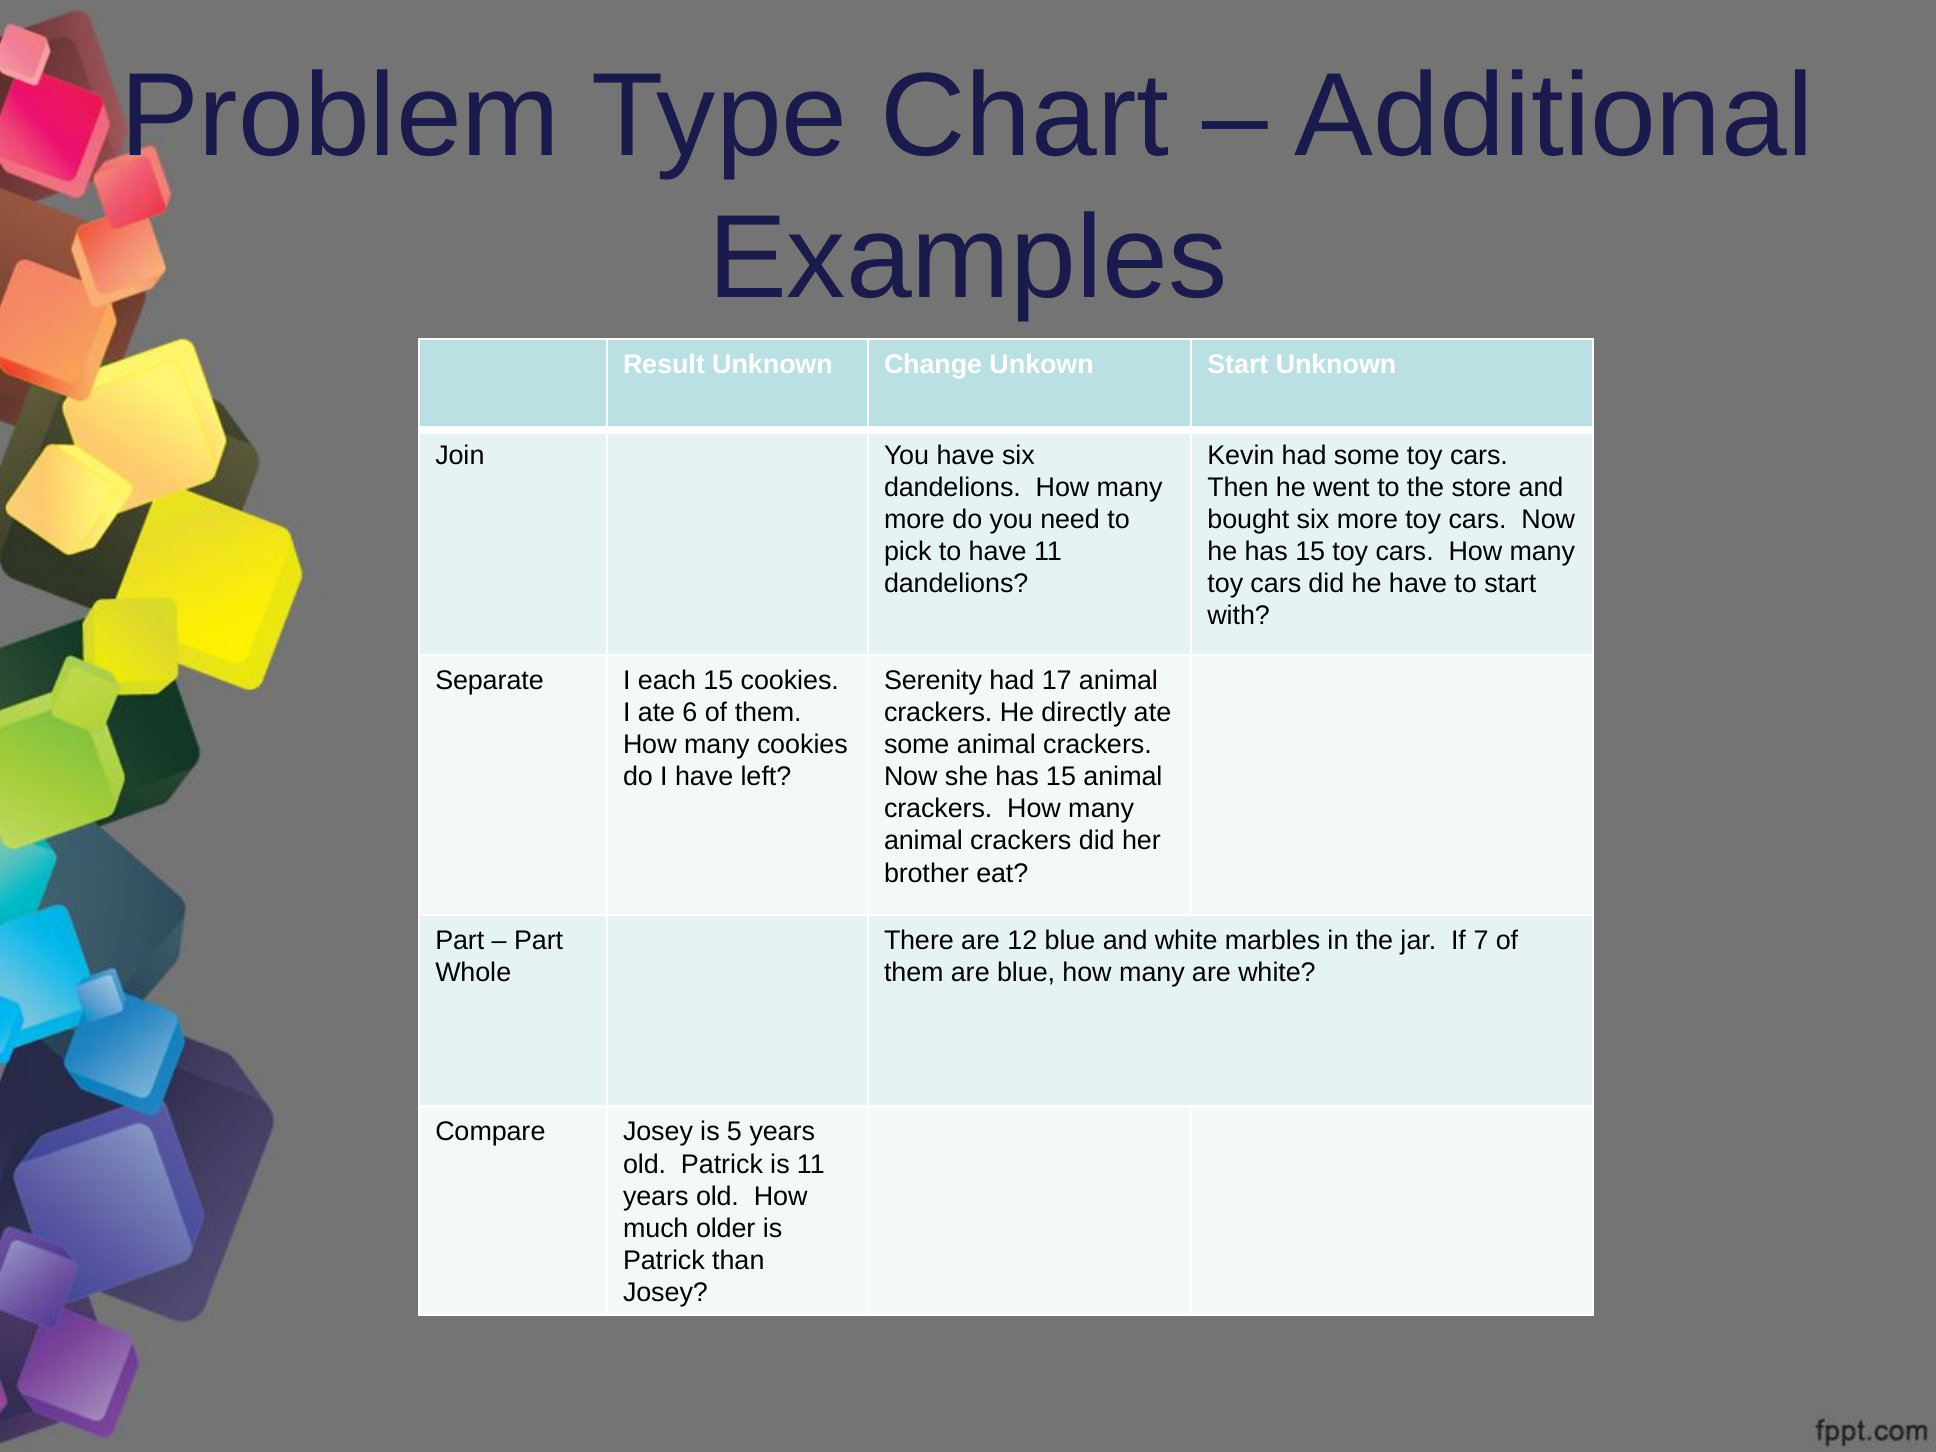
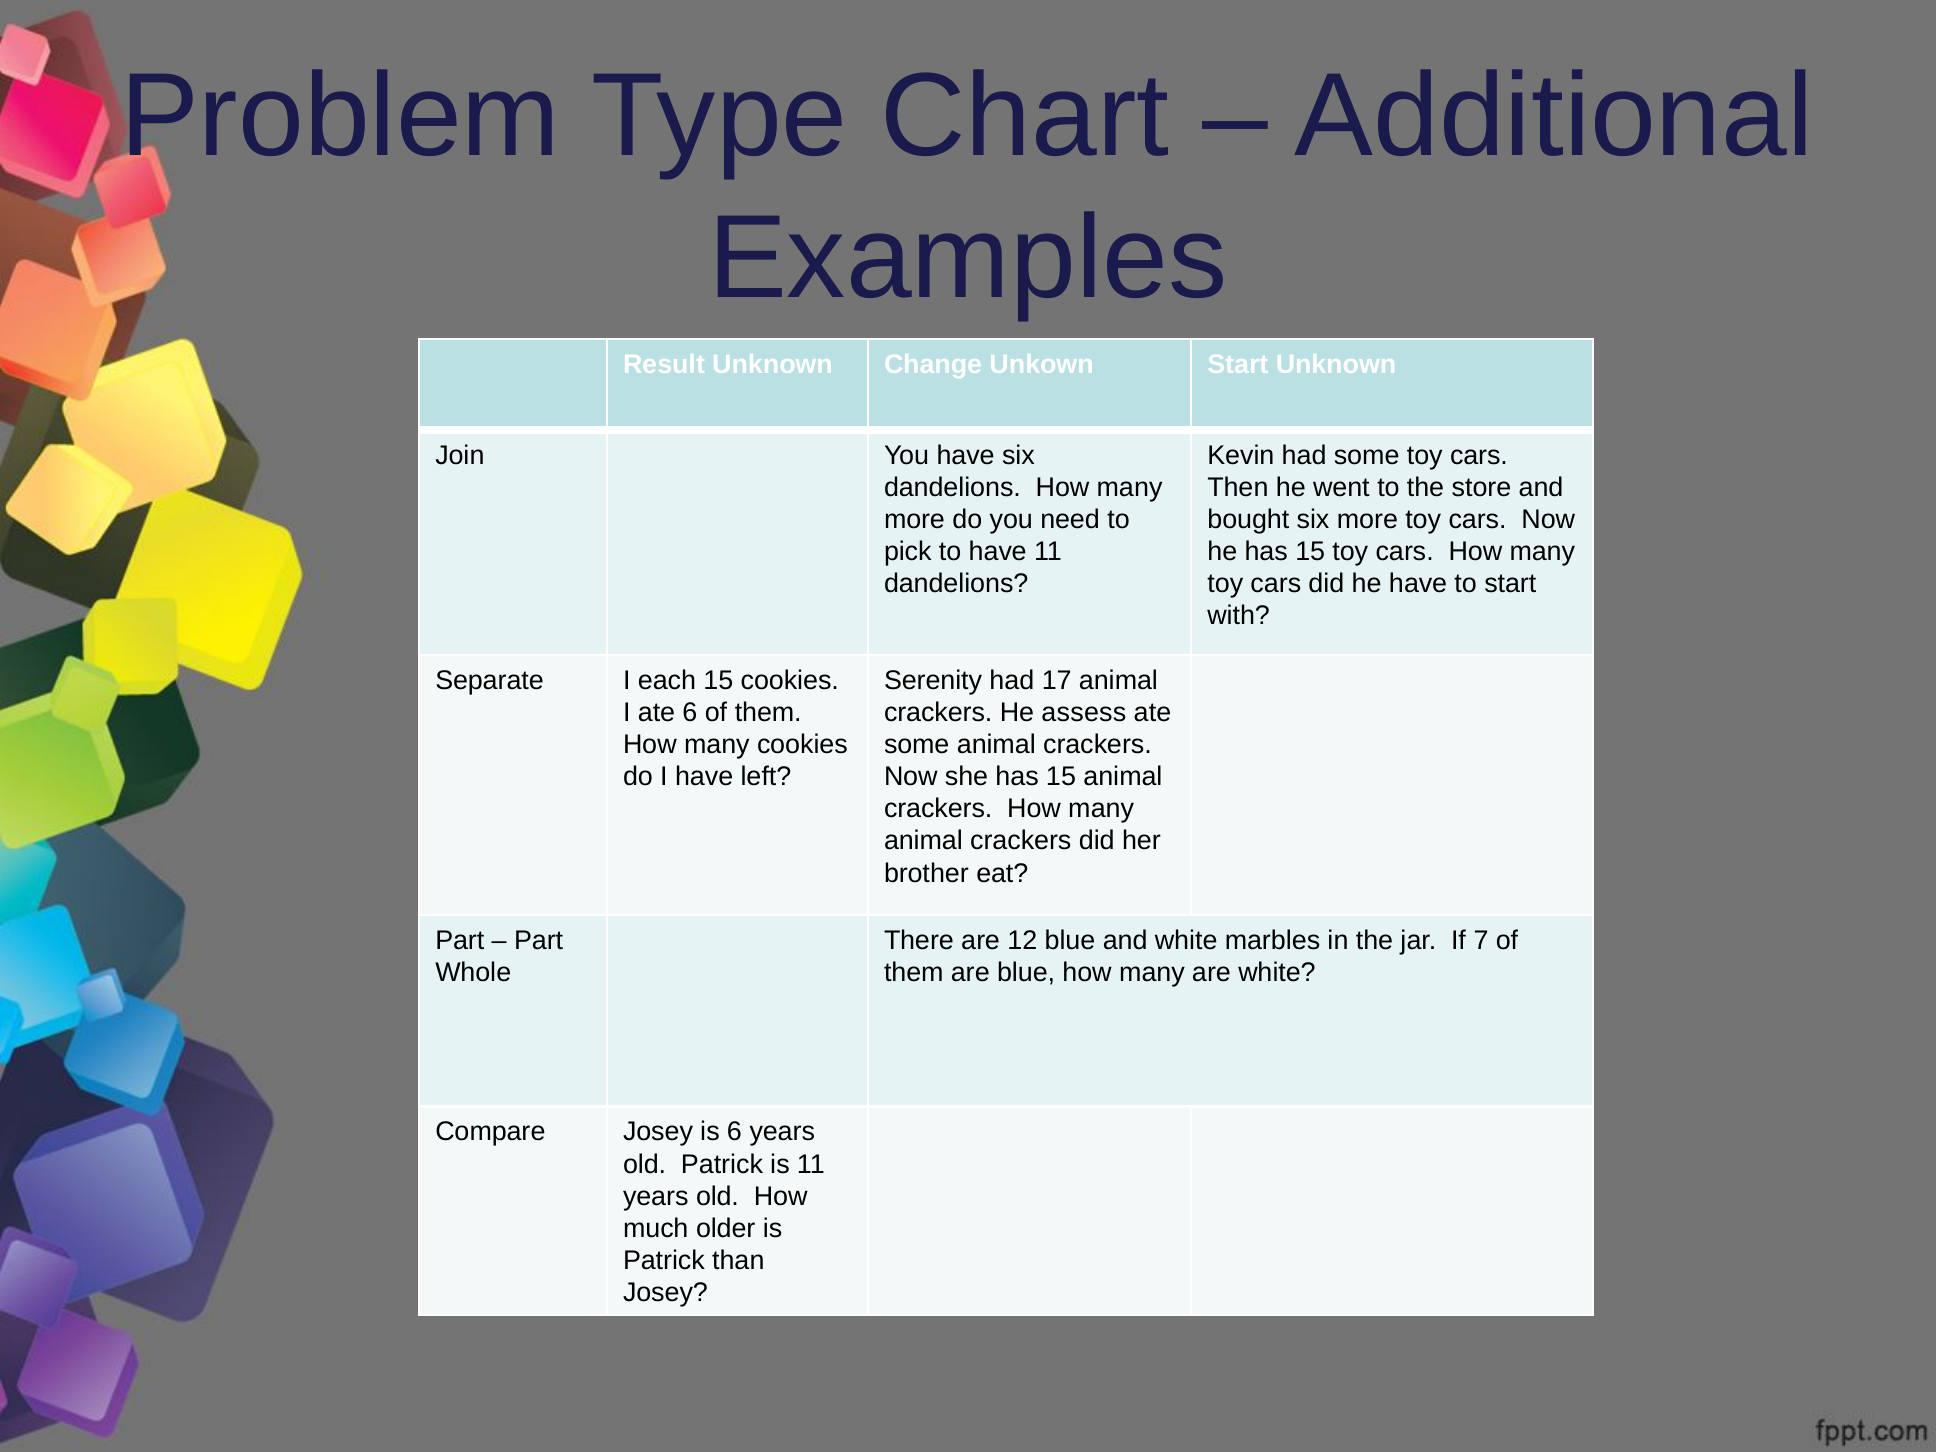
directly: directly -> assess (1084, 713)
is 5: 5 -> 6 (734, 1132)
